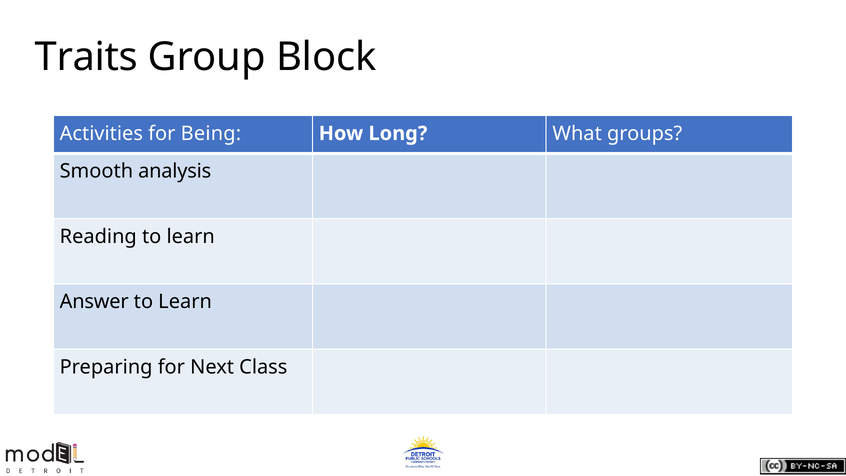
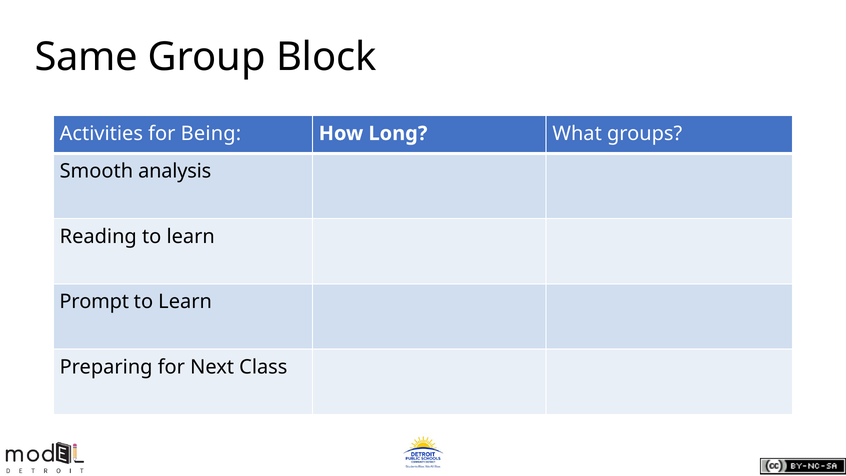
Traits: Traits -> Same (86, 57)
Answer: Answer -> Prompt (94, 302)
